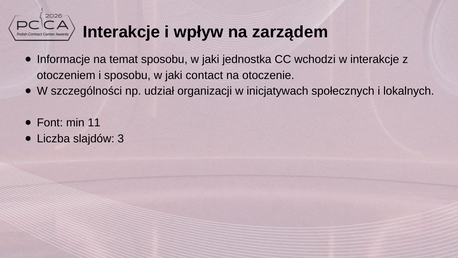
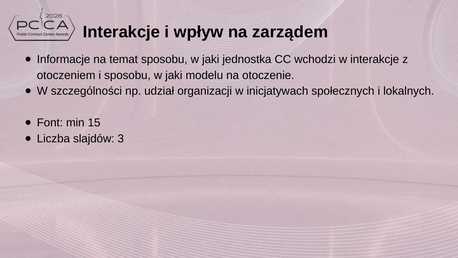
contact: contact -> modelu (204, 75)
11: 11 -> 15 (94, 123)
